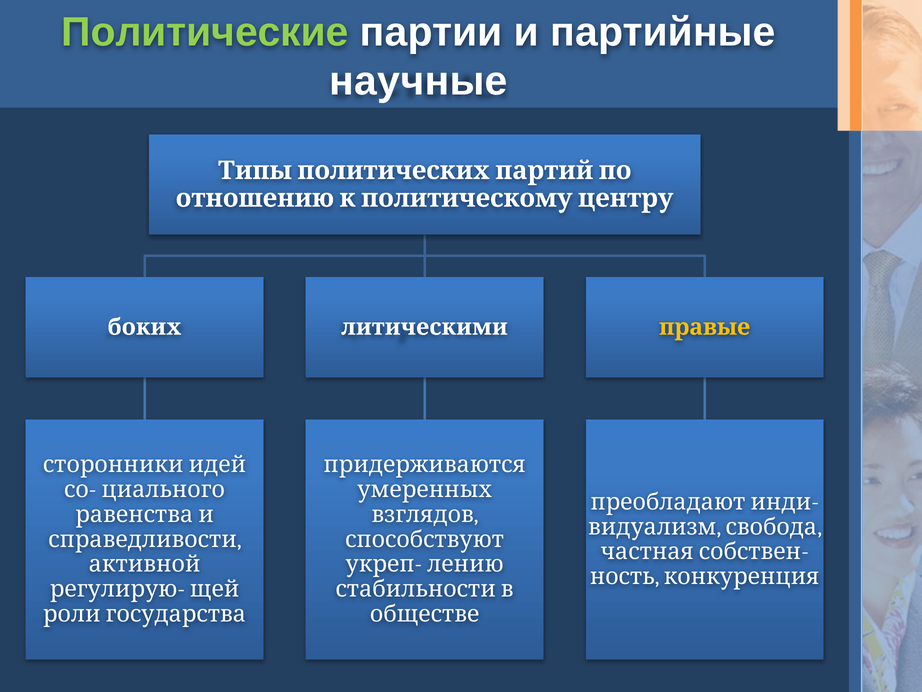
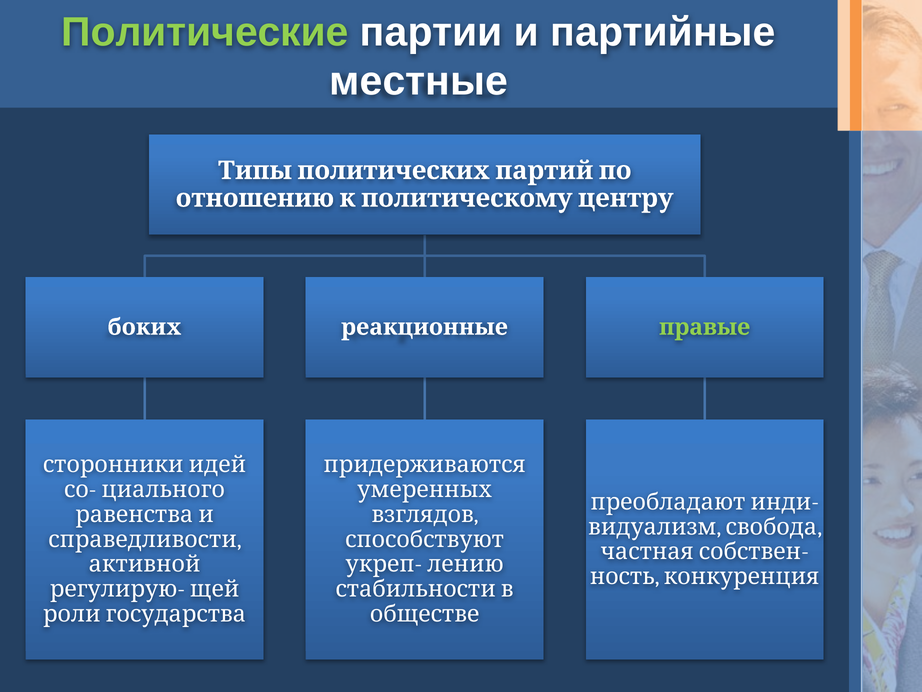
научные: научные -> местные (419, 81)
литическими: литическими -> реакционные (425, 327)
правые colour: yellow -> light green (705, 327)
